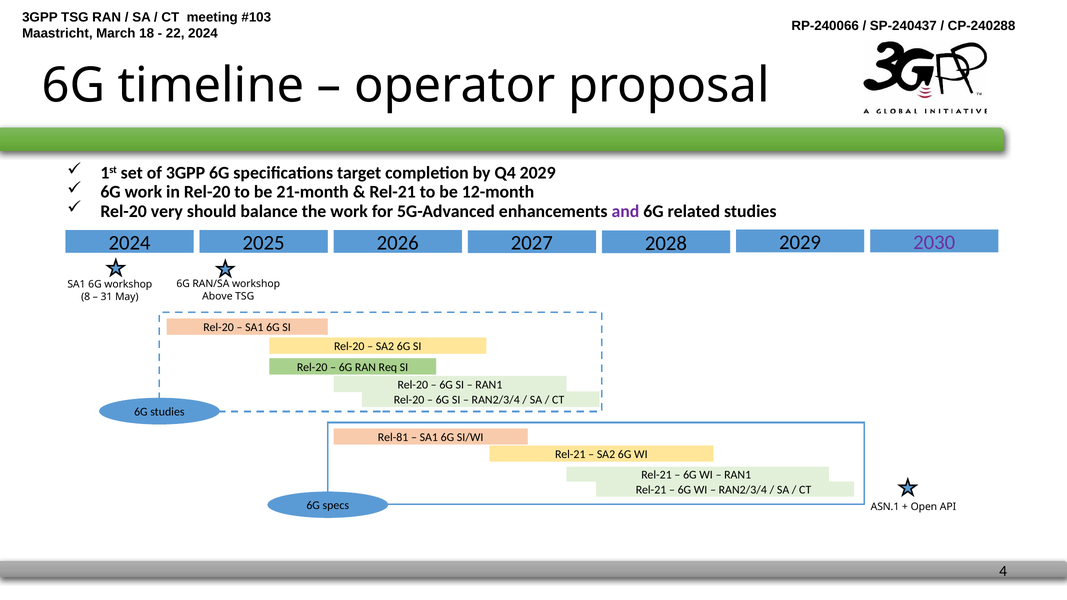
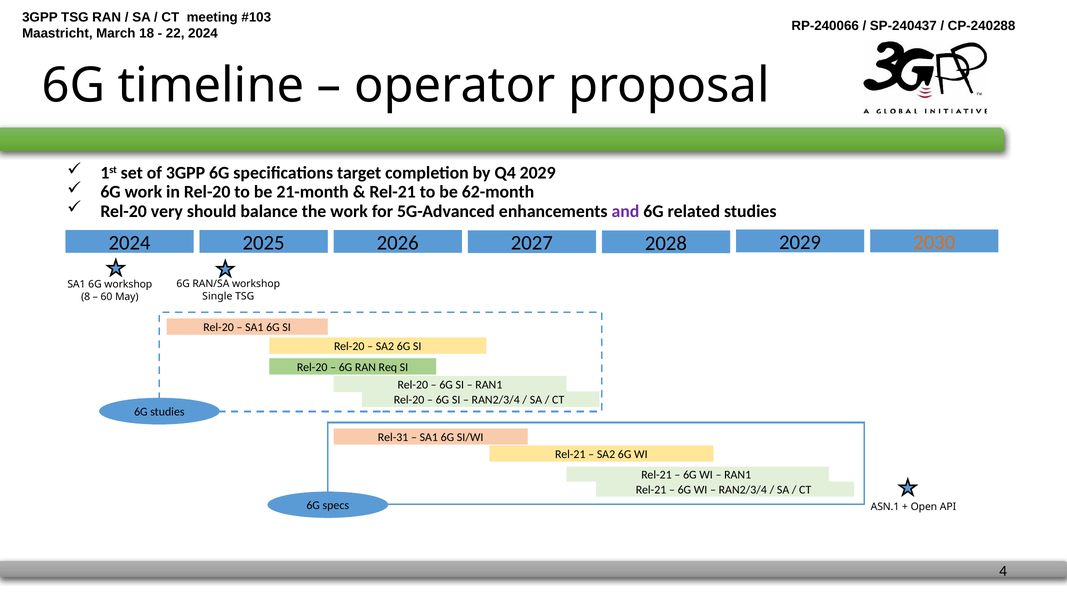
12-month: 12-month -> 62-month (498, 192)
2030 colour: purple -> orange (934, 243)
Above: Above -> Single (217, 296)
31: 31 -> 60 (106, 297)
Rel-81: Rel-81 -> Rel-31 (393, 438)
